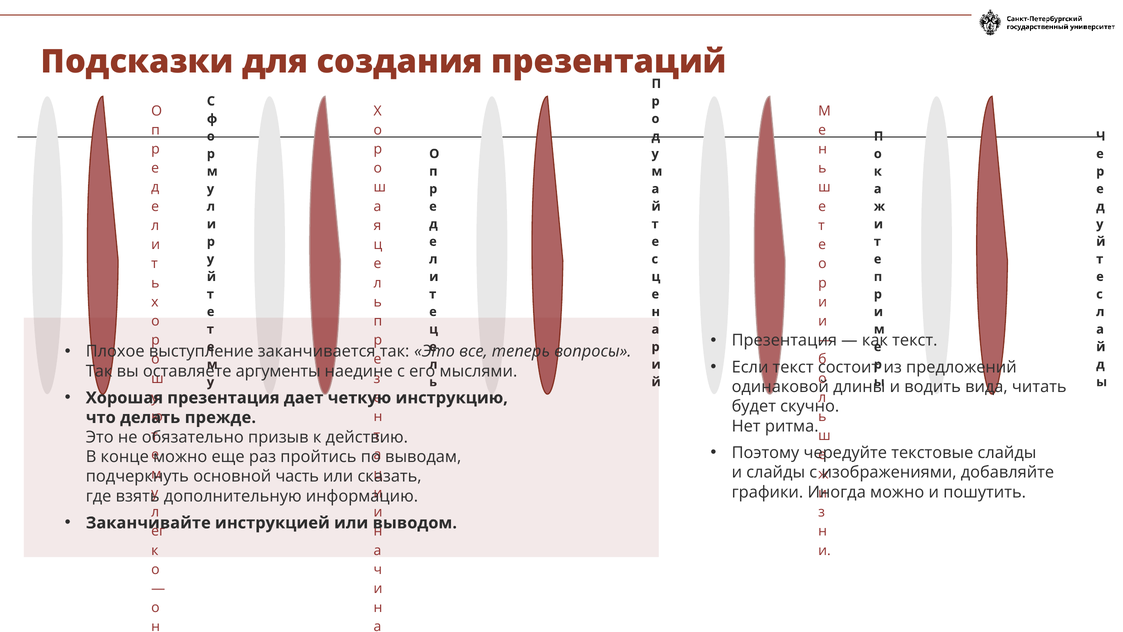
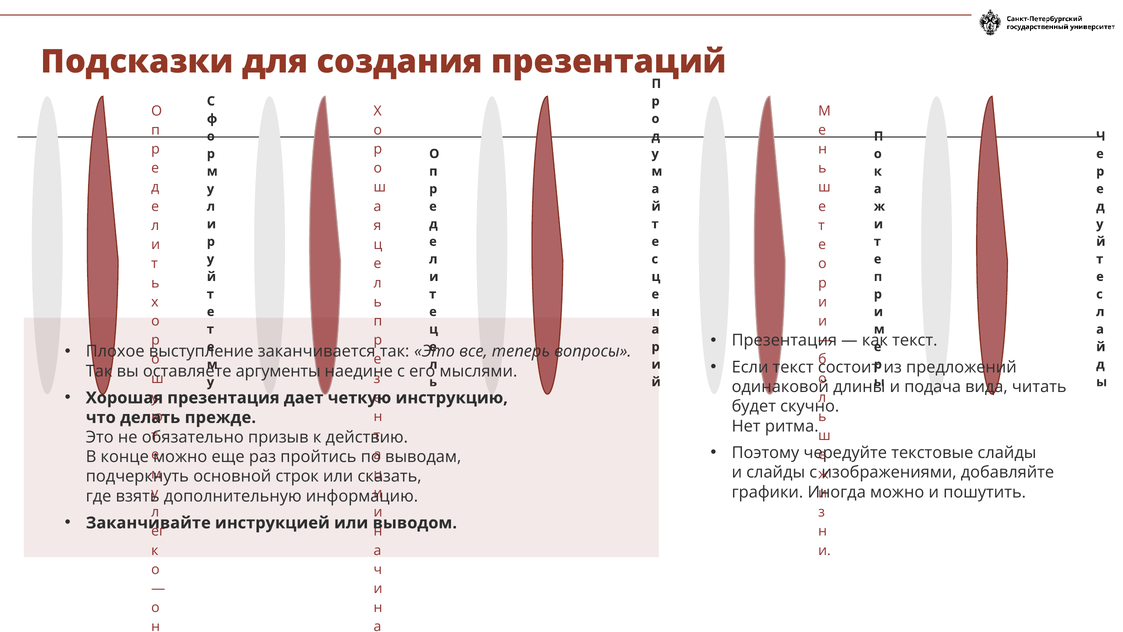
водить: водить -> подача (933, 387)
часть: часть -> строк (297, 476)
